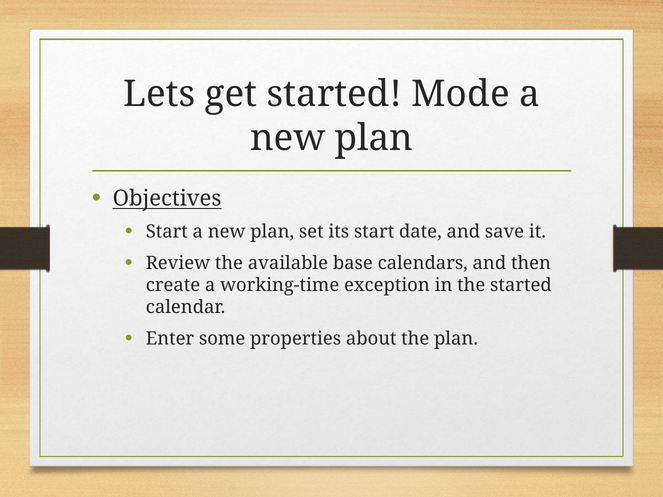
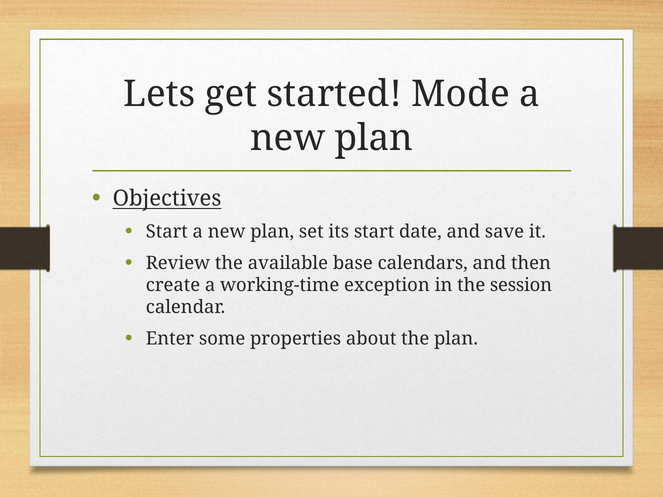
the started: started -> session (521, 285)
